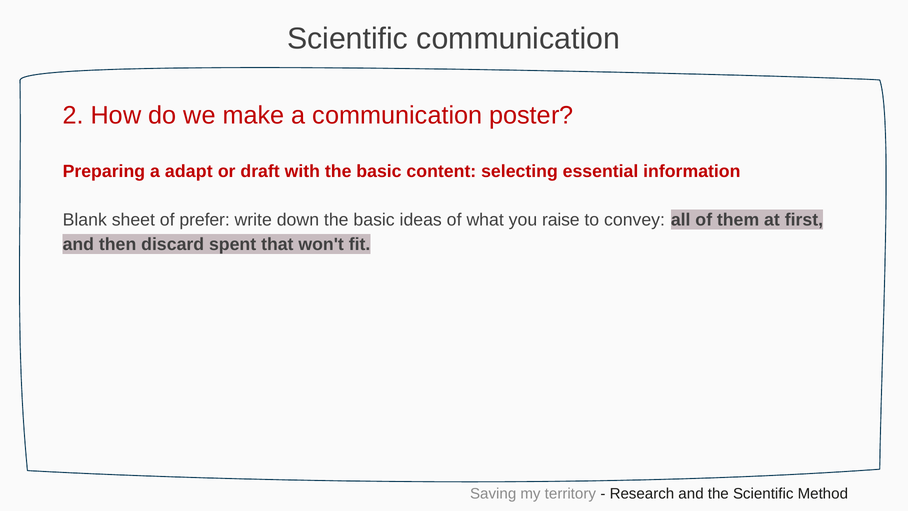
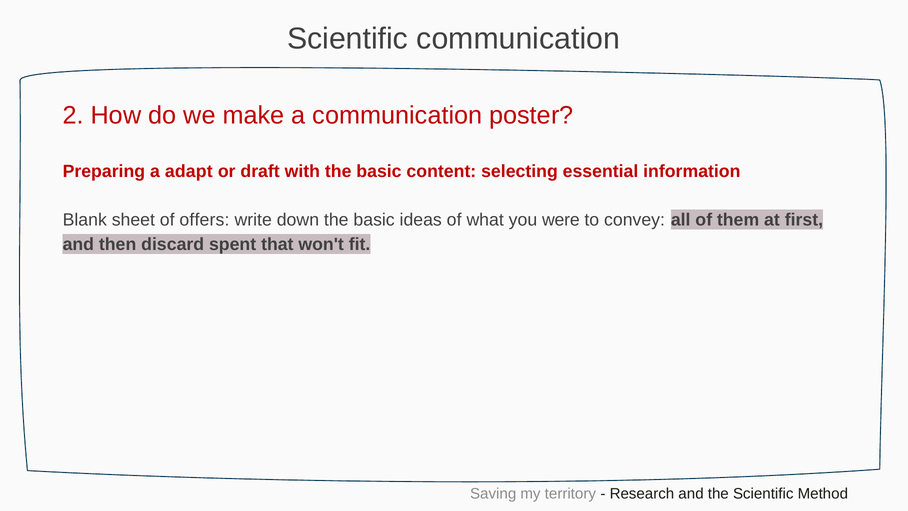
prefer: prefer -> offers (204, 220)
raise: raise -> were (561, 220)
